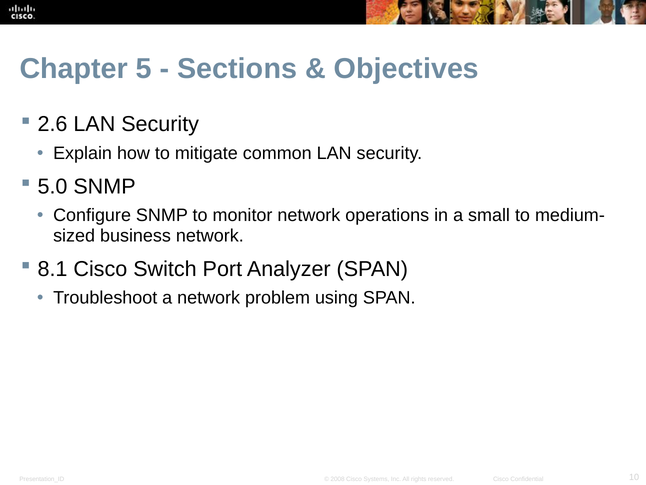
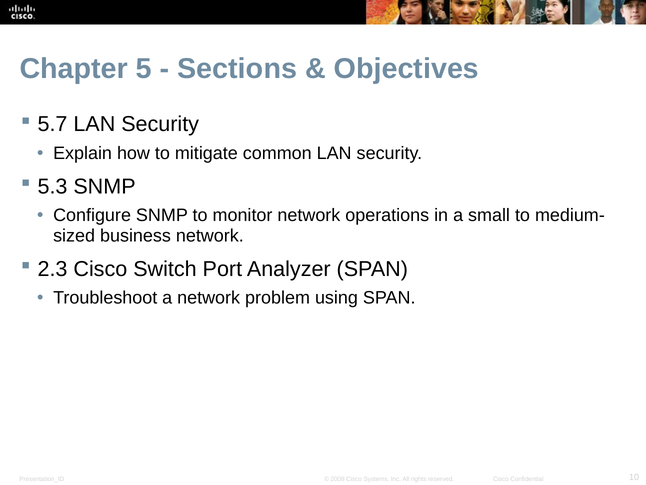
2.6: 2.6 -> 5.7 (53, 124)
5.0: 5.0 -> 5.3 (53, 186)
8.1: 8.1 -> 2.3 (53, 269)
